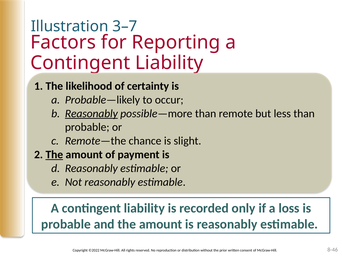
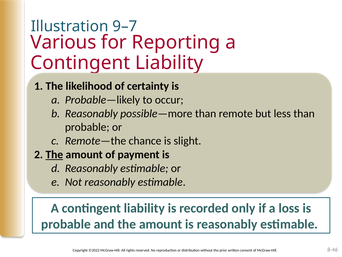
3–7: 3–7 -> 9–7 (125, 26)
Factors: Factors -> Various (63, 42)
Reasonably underline: present -> none (91, 113)
